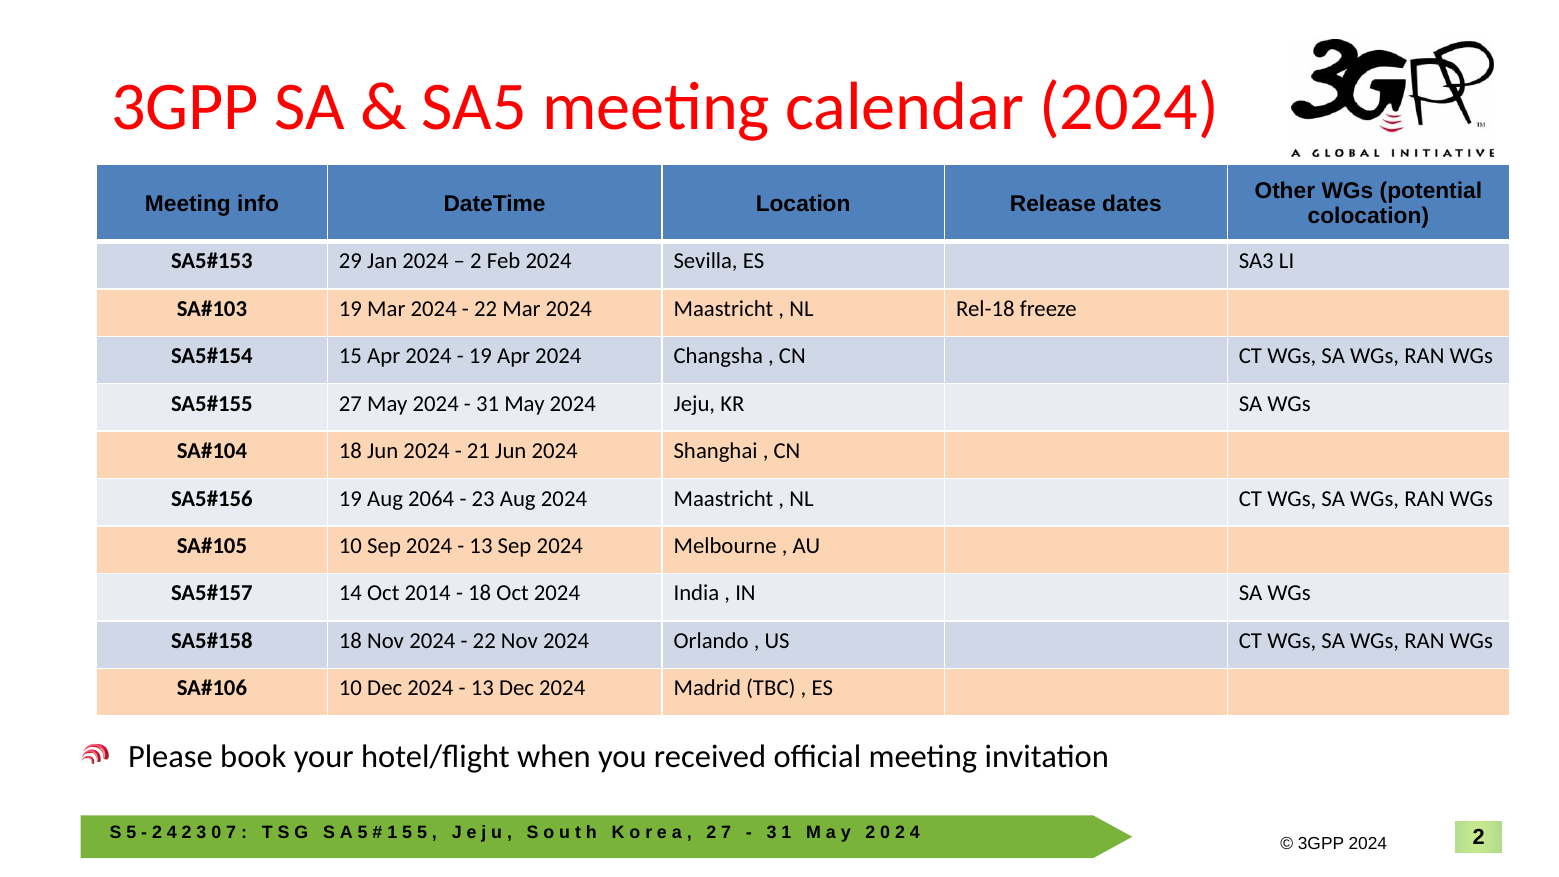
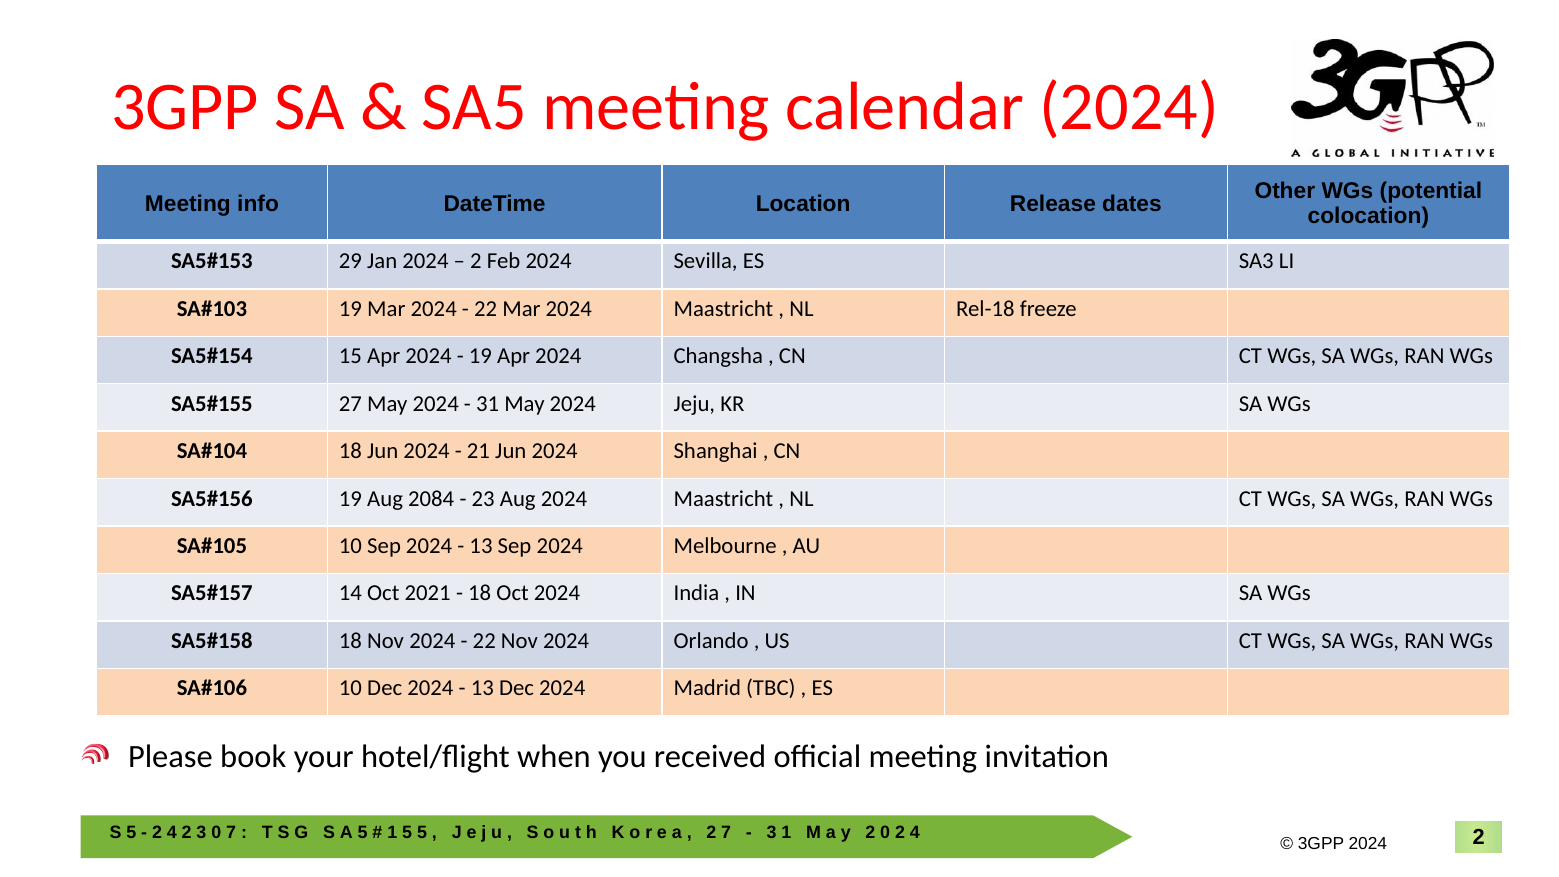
2064: 2064 -> 2084 (431, 499)
2014: 2014 -> 2021 (428, 593)
